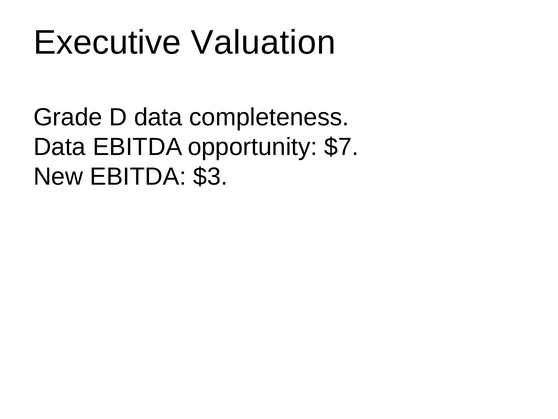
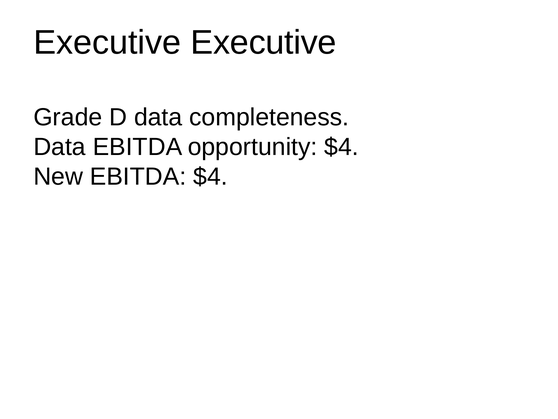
Executive Valuation: Valuation -> Executive (264, 42)
opportunity $7: $7 -> $4 (341, 147)
EBITDA $3: $3 -> $4 (211, 177)
